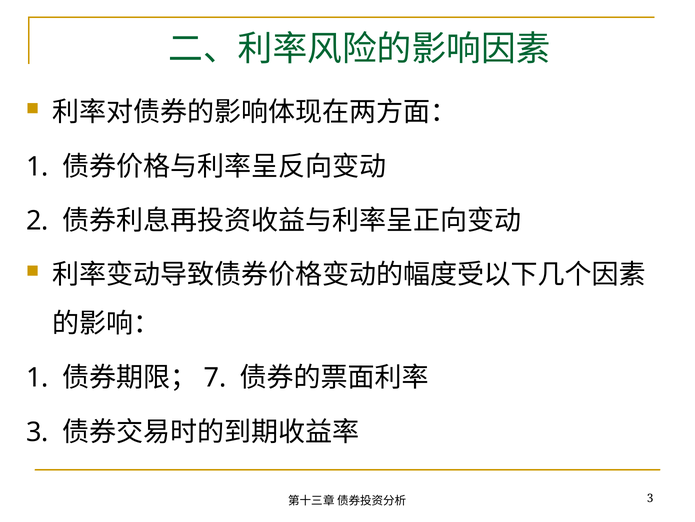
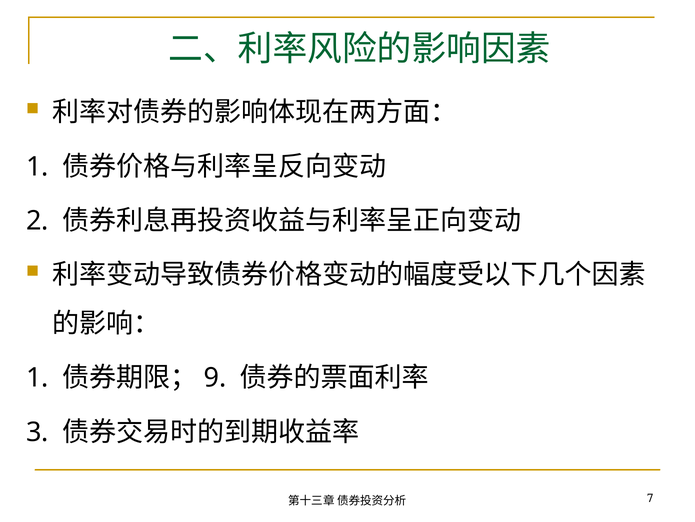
7: 7 -> 9 (215, 377)
3: 3 -> 7 (650, 498)
